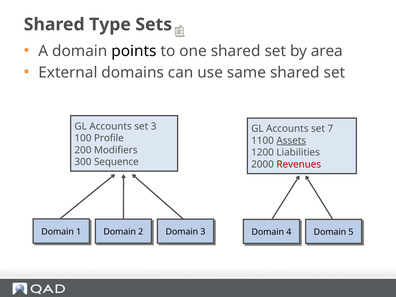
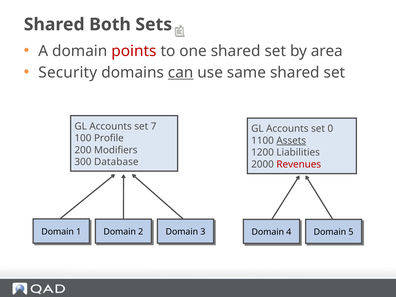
Type: Type -> Both (110, 24)
points colour: black -> red (134, 51)
External: External -> Security (68, 72)
can underline: none -> present (181, 72)
set 3: 3 -> 7 (154, 126)
7: 7 -> 0 (330, 129)
Sequence: Sequence -> Database (116, 162)
